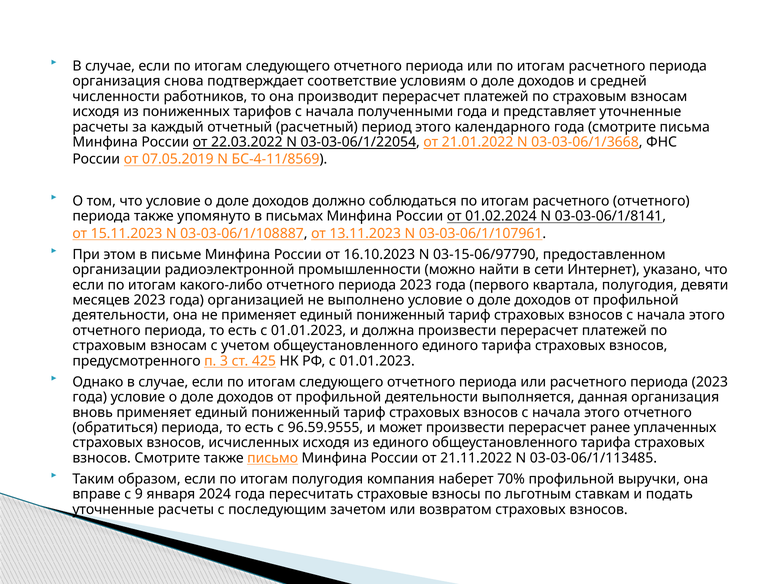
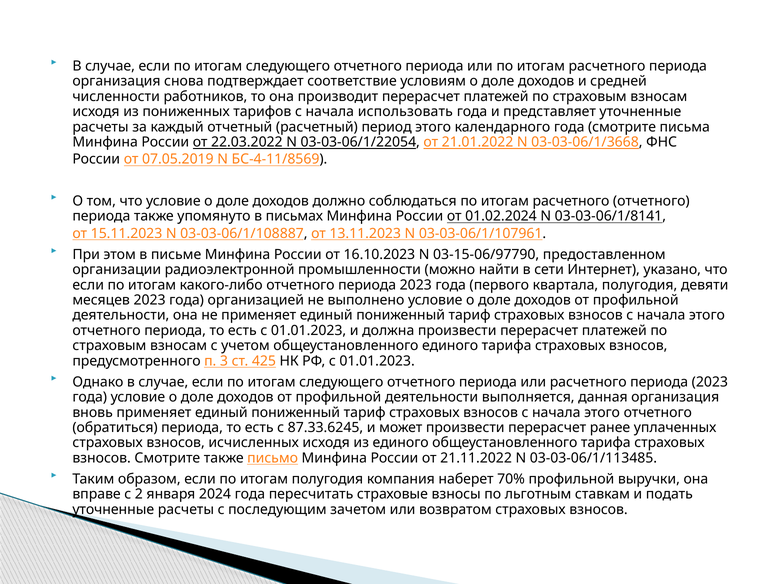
полученными: полученными -> использовать (405, 112)
96.59.9555: 96.59.9555 -> 87.33.6245 (325, 427)
9: 9 -> 2 (139, 494)
